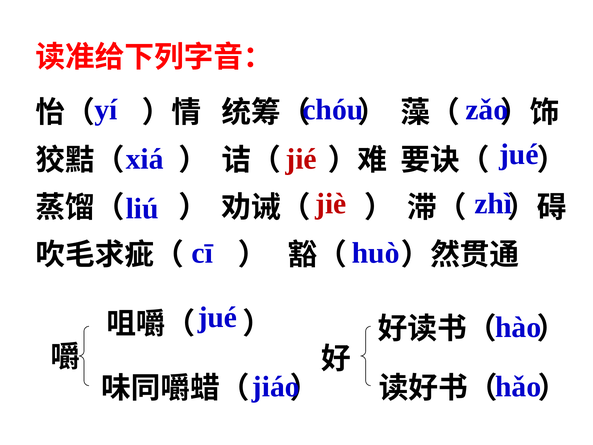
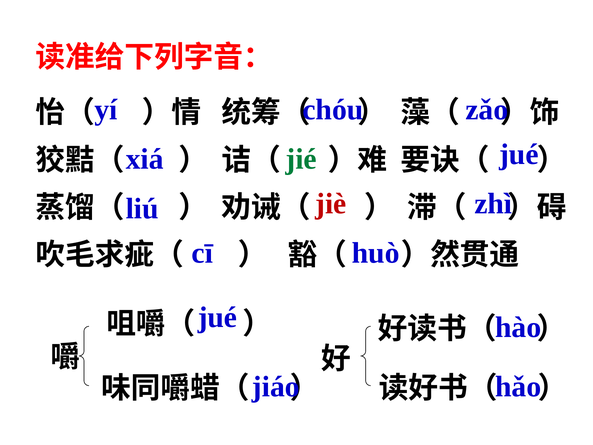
jié colour: red -> green (301, 159)
